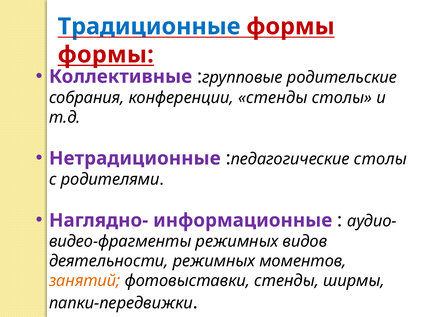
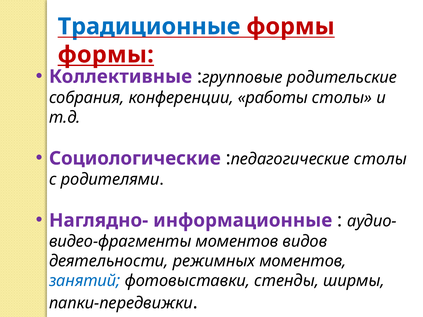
конференции стенды: стенды -> работы (273, 98)
Нетрадиционные: Нетрадиционные -> Социологические (135, 158)
режимных: режимных -> моментов (237, 242)
занятий colour: orange -> blue (85, 281)
